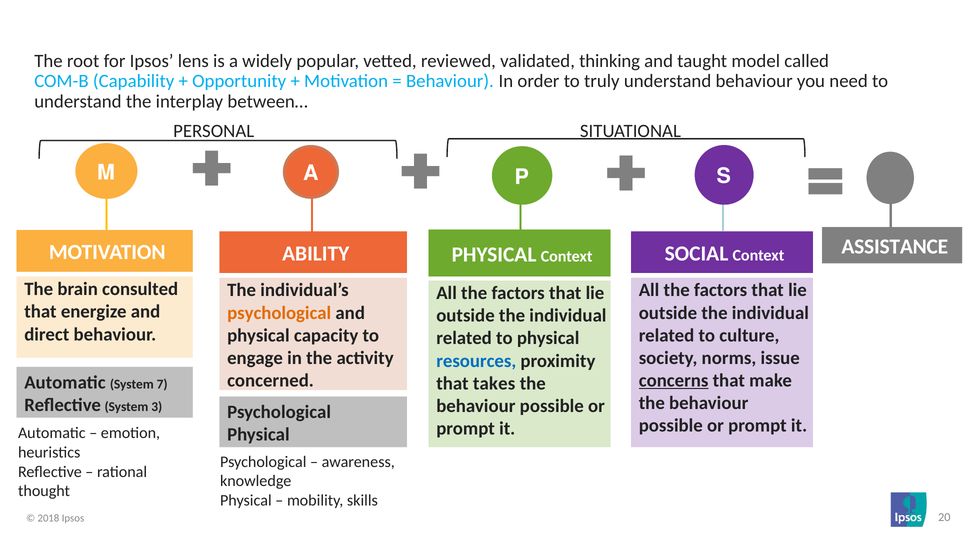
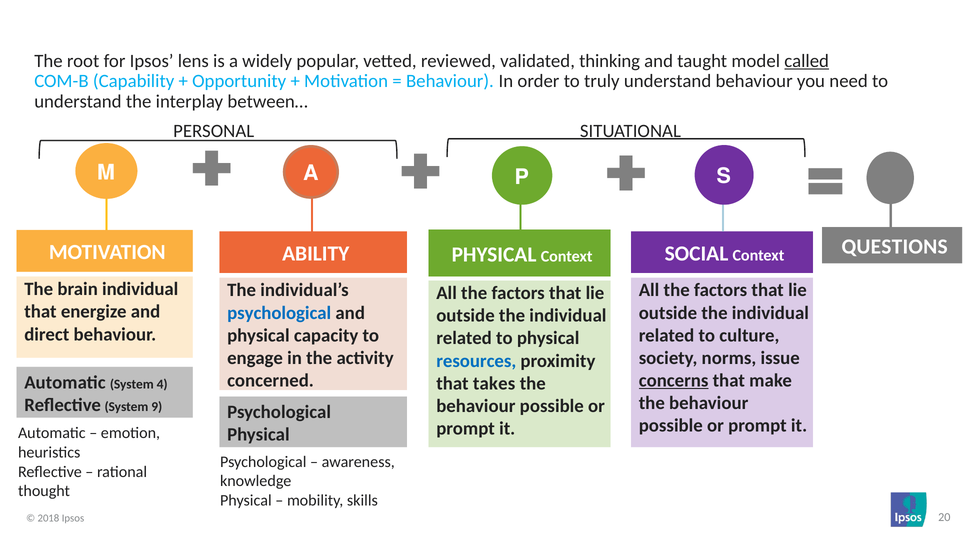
called underline: none -> present (807, 61)
ASSISTANCE: ASSISTANCE -> QUESTIONS (895, 247)
brain consulted: consulted -> individual (140, 289)
psychological colour: orange -> blue (279, 313)
7: 7 -> 4 (162, 384)
3: 3 -> 9 (157, 407)
